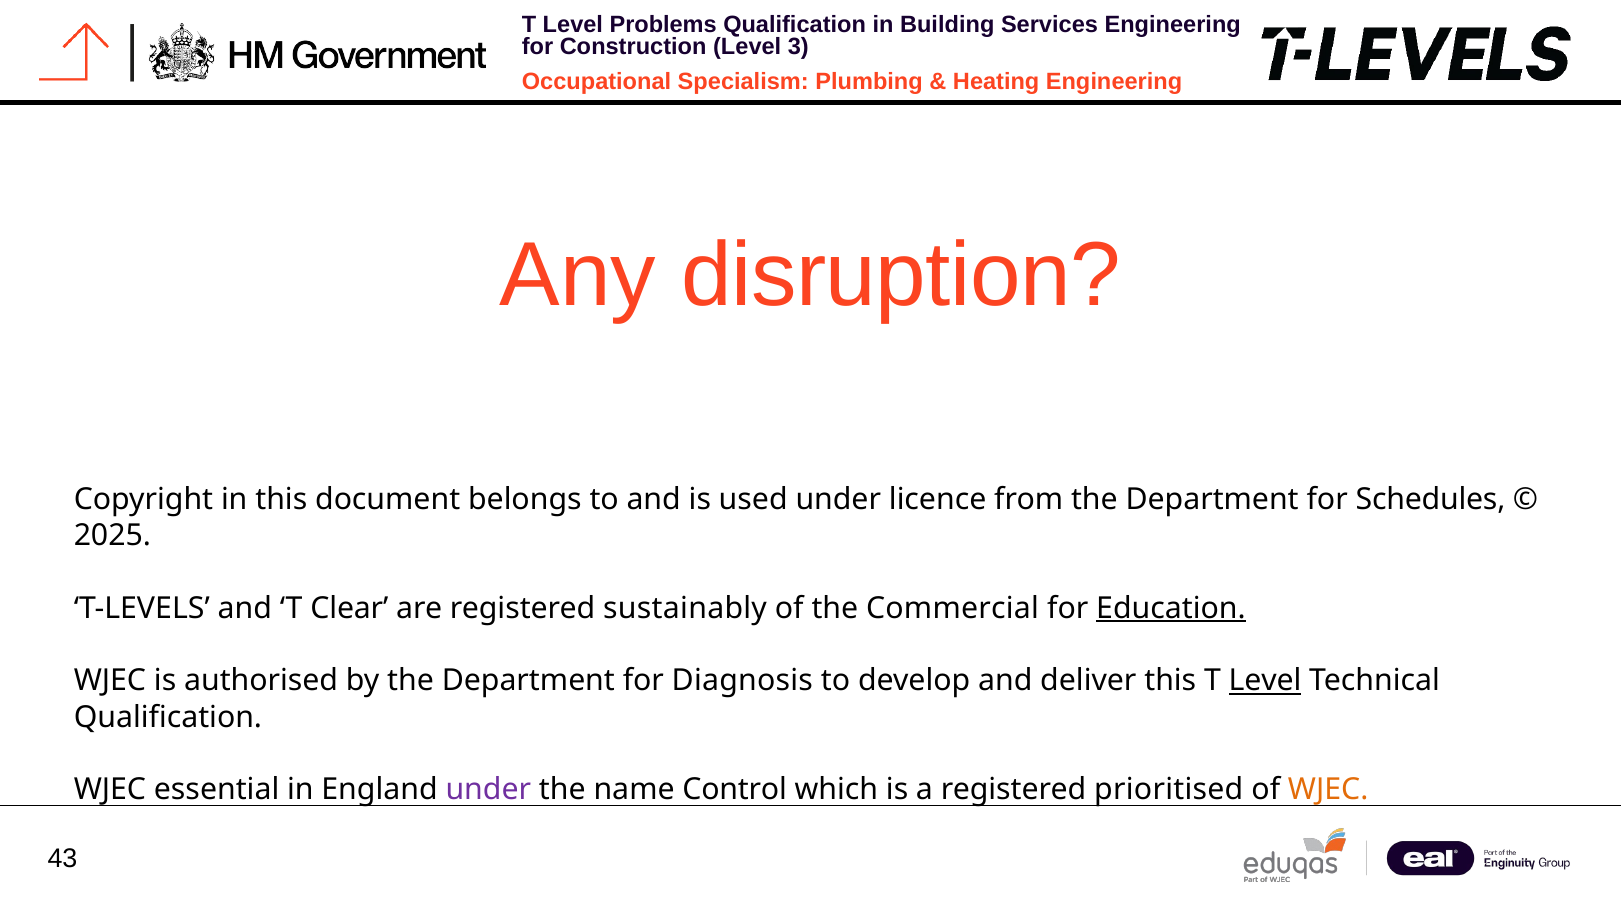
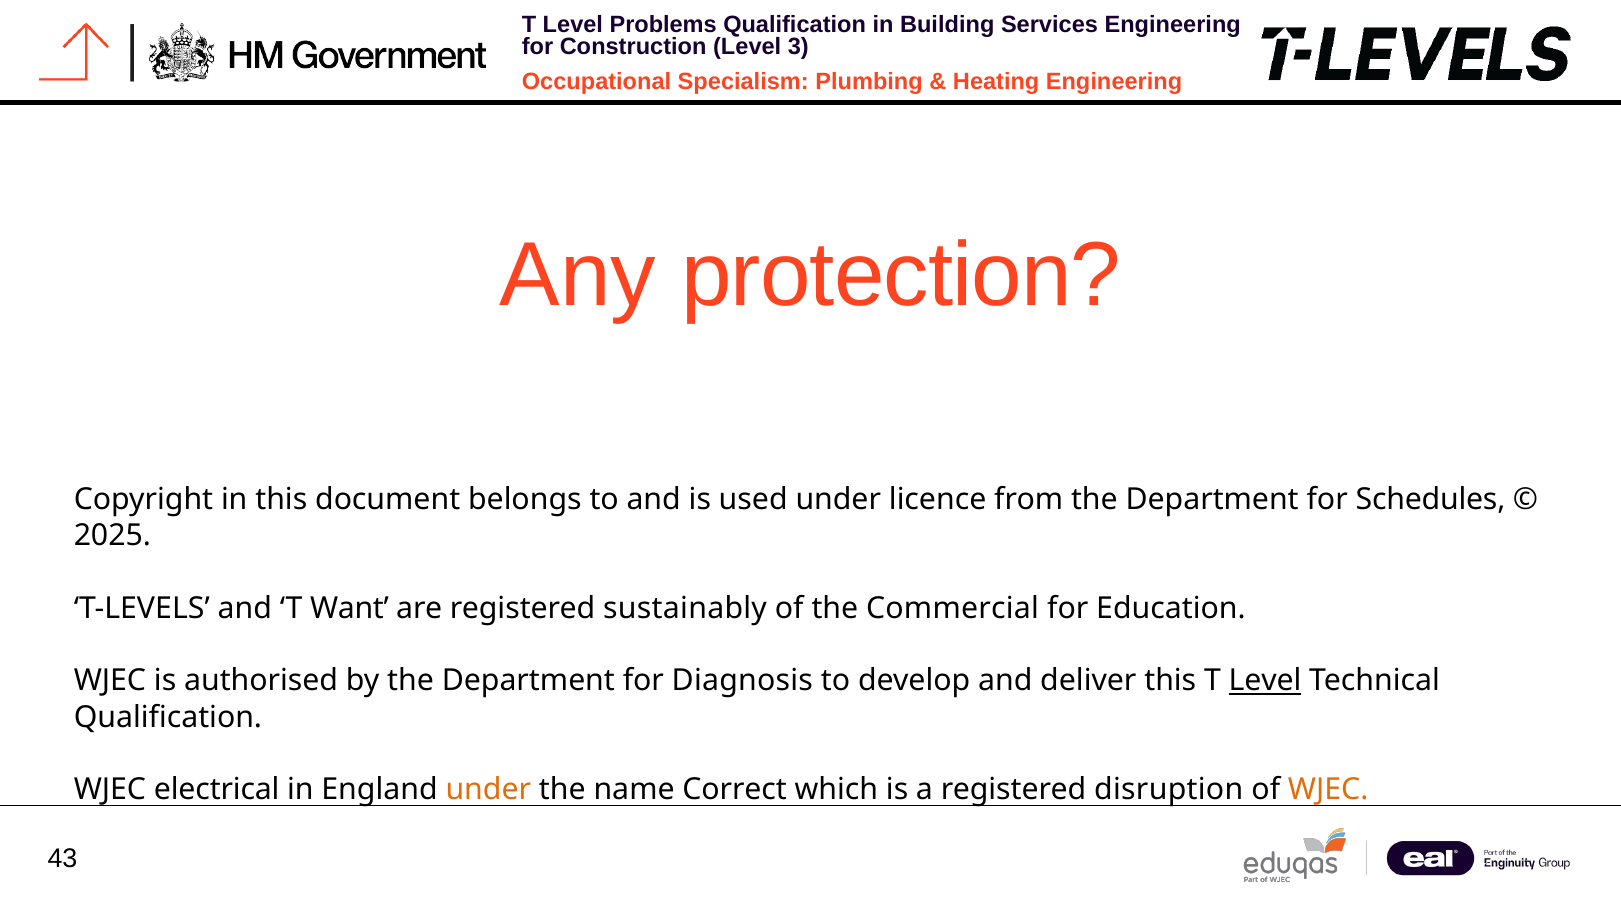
disruption: disruption -> protection (901, 275)
Clear: Clear -> Want (349, 608)
Education underline: present -> none (1171, 608)
essential: essential -> electrical (217, 790)
under colour: purple -> orange (488, 790)
Control: Control -> Correct (735, 790)
prioritised: prioritised -> disruption (1169, 790)
